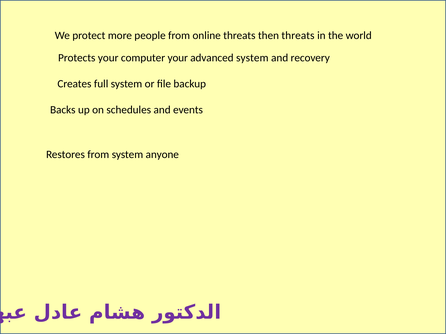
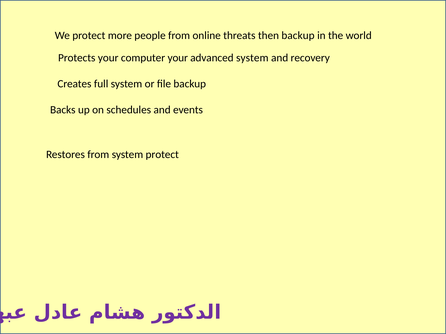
then threats: threats -> backup (298, 36)
system anyone: anyone -> protect (162, 155)
